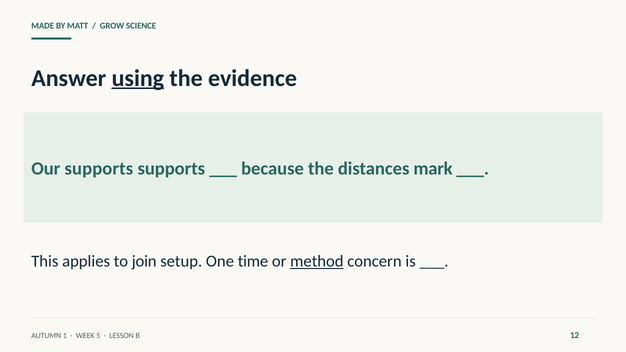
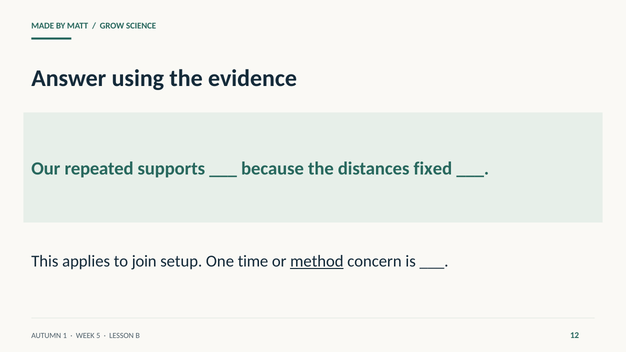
using underline: present -> none (138, 78)
Our supports: supports -> repeated (99, 169)
mark: mark -> fixed (433, 169)
